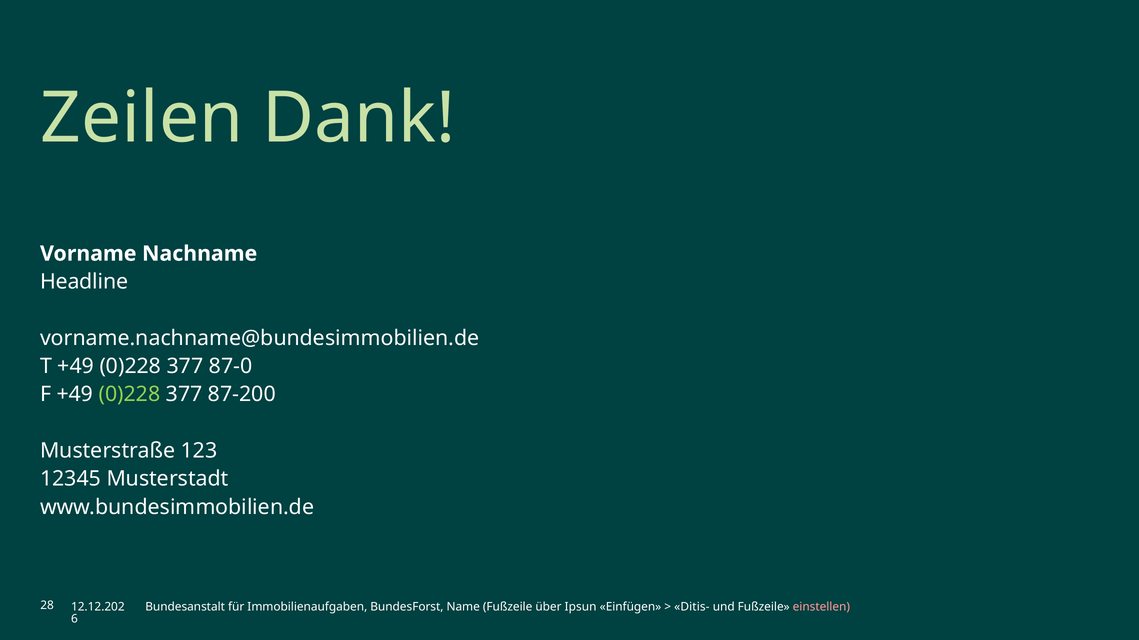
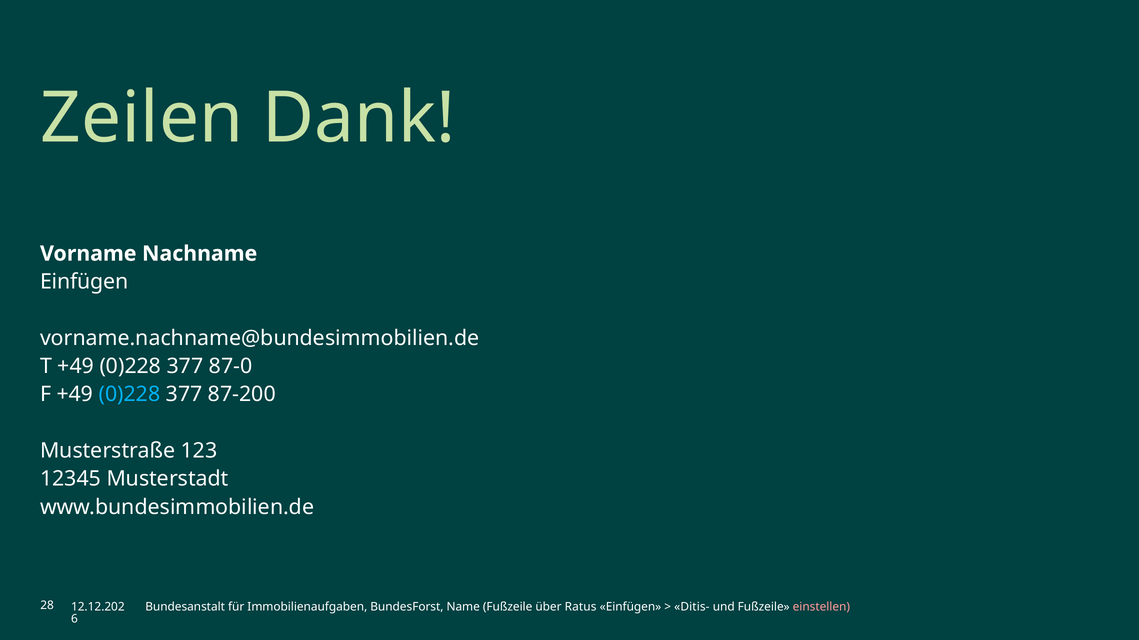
Headline: Headline -> Einfügen (84, 282)
0)228 colour: light green -> light blue (130, 395)
Ipsun: Ipsun -> Ratus (581, 607)
